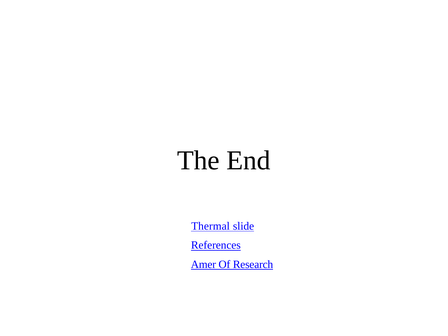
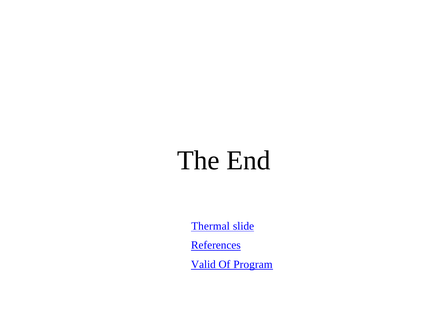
Amer: Amer -> Valid (203, 264)
Research: Research -> Program (253, 264)
